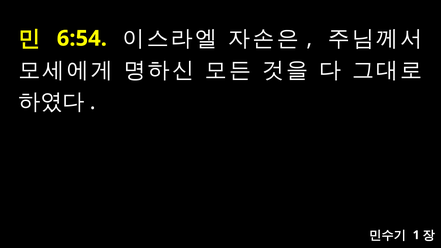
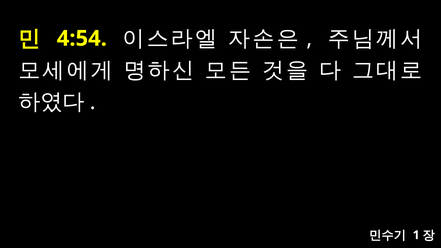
6:54: 6:54 -> 4:54 (82, 38)
